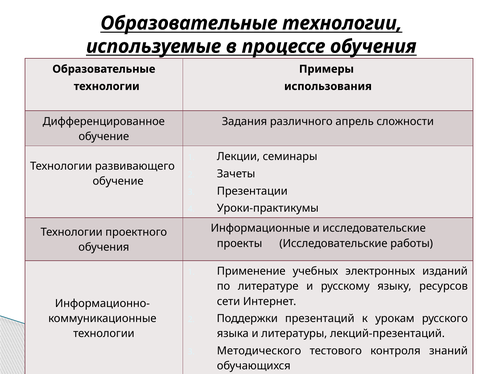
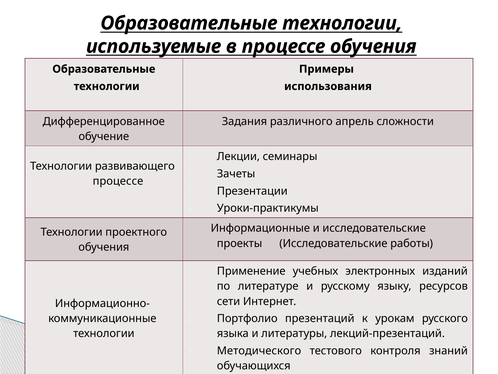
обучение: обучение -> процессе (118, 181)
Поддержки: Поддержки -> Портфолио (247, 318)
